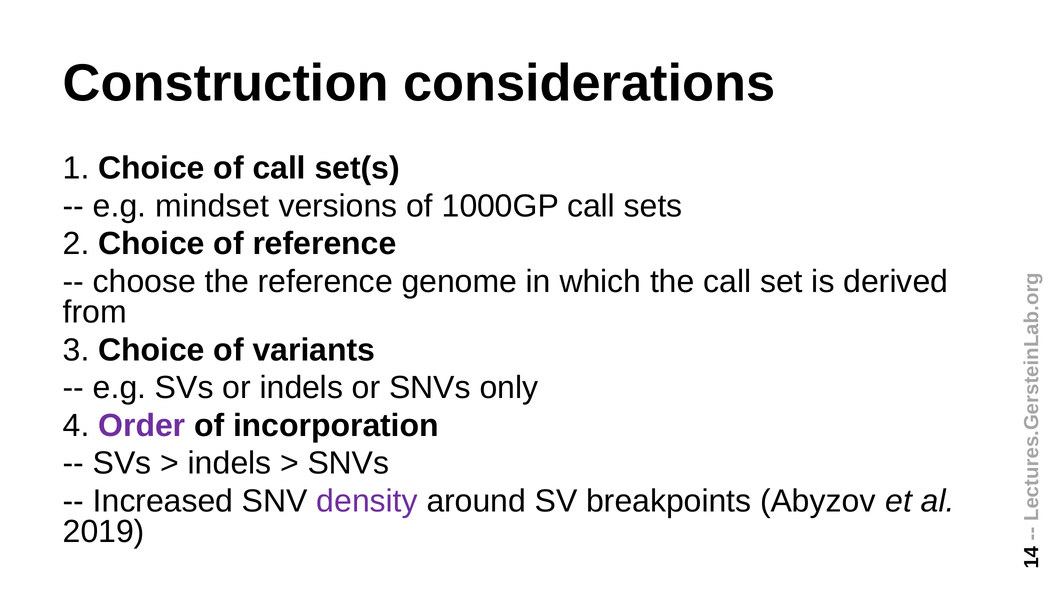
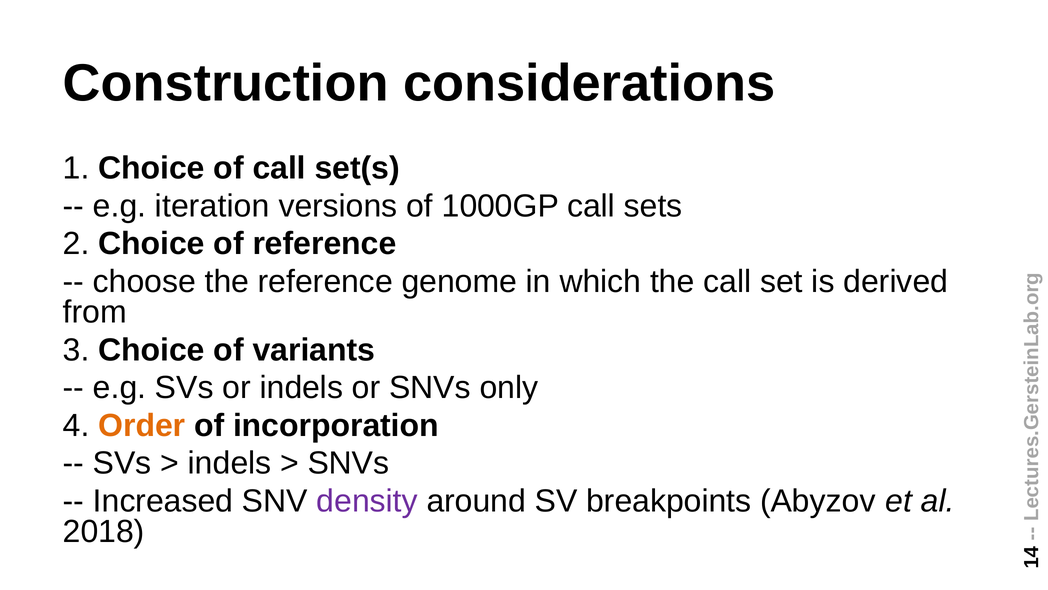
mindset: mindset -> iteration (212, 206)
Order colour: purple -> orange (142, 425)
2019: 2019 -> 2018 (104, 531)
